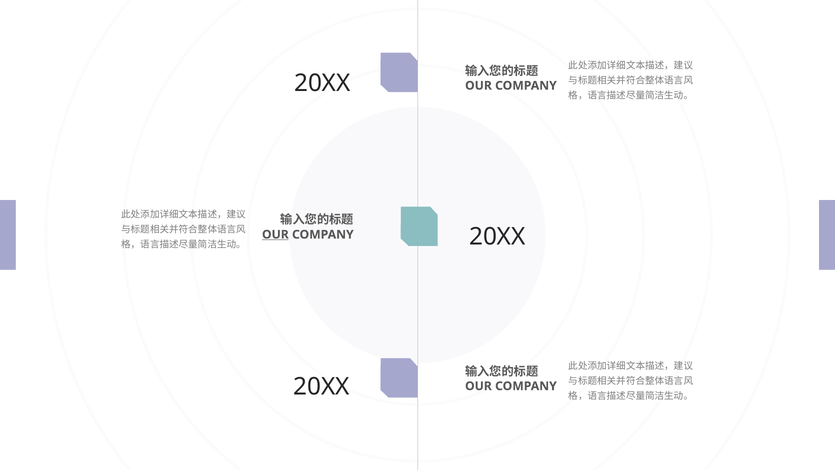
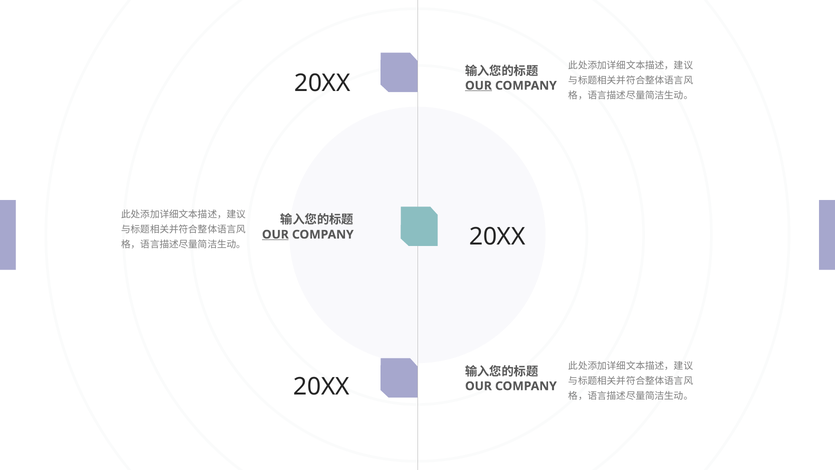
OUR underline: none -> present (478, 86)
